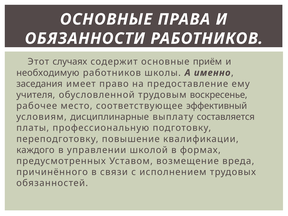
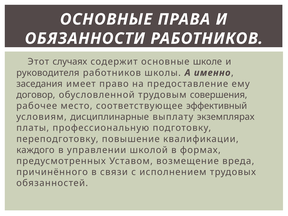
приём: приём -> школе (207, 62)
необходимую: необходимую -> руководителя (48, 73)
учителя: учителя -> договор (36, 95)
воскресенье: воскресенье -> совершения (219, 95)
составляется: составляется -> экземплярах (226, 117)
